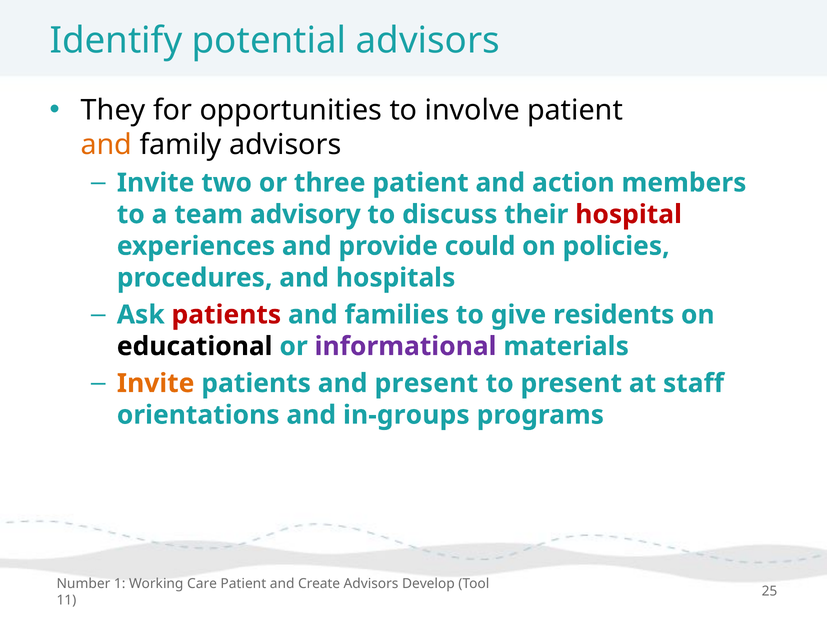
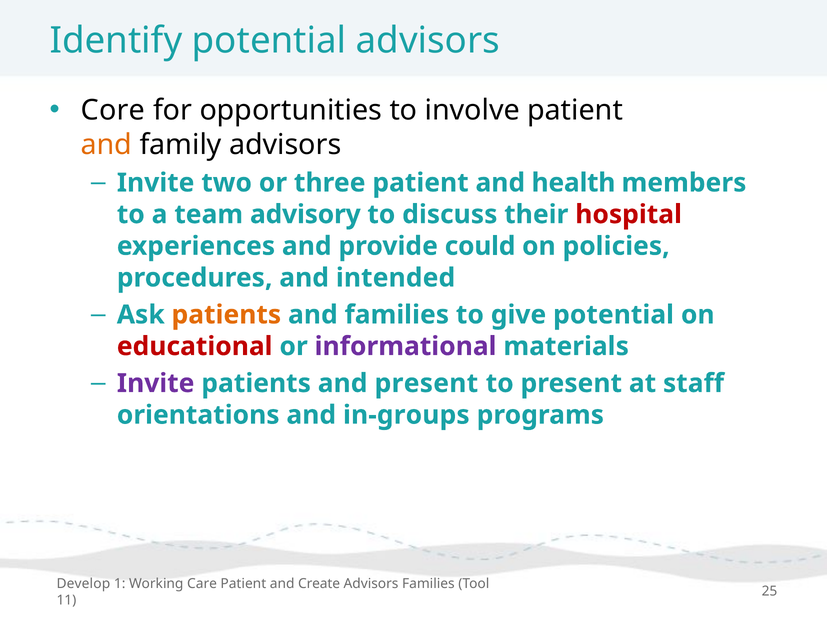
They: They -> Core (113, 110)
action: action -> health (573, 183)
hospitals: hospitals -> intended (396, 278)
patients colour: red -> orange (226, 315)
give residents: residents -> potential (614, 315)
educational colour: black -> red (195, 347)
Invite colour: orange -> purple (156, 383)
Number: Number -> Develop (83, 584)
Advisors Develop: Develop -> Families (428, 584)
